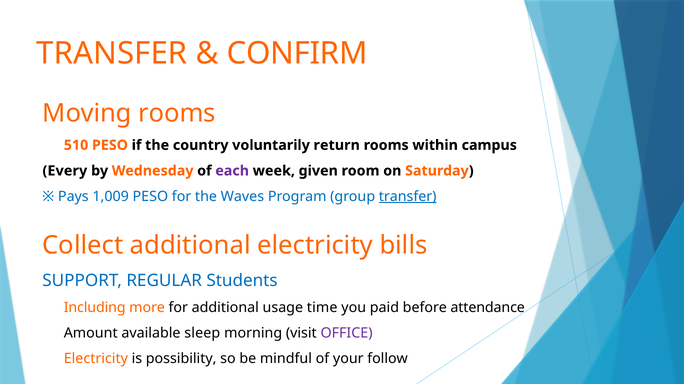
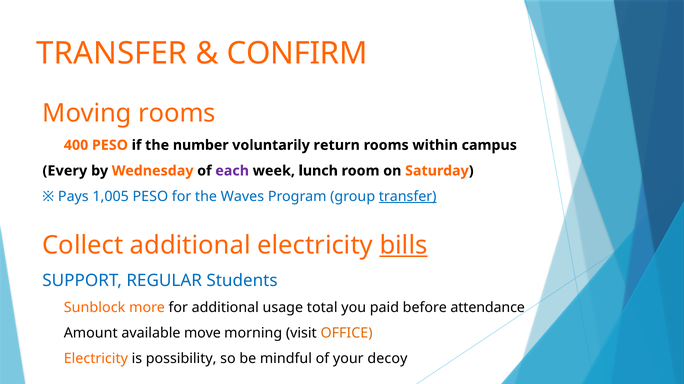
510: 510 -> 400 (76, 145)
country: country -> number (201, 145)
given: given -> lunch (318, 171)
1,009: 1,009 -> 1,005 (111, 197)
bills underline: none -> present (404, 246)
Including: Including -> Sunblock (95, 308)
time: time -> total (322, 308)
sleep: sleep -> move (202, 334)
OFFICE colour: purple -> orange (347, 334)
follow: follow -> decoy (387, 359)
